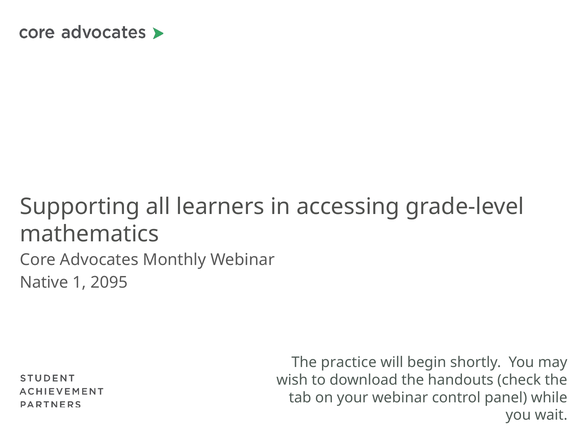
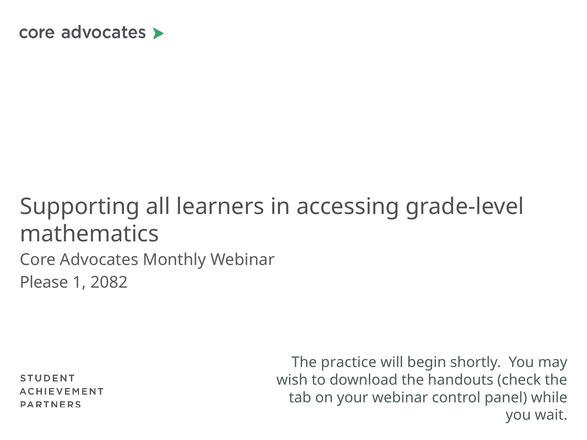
Native: Native -> Please (44, 283)
2095: 2095 -> 2082 (109, 283)
